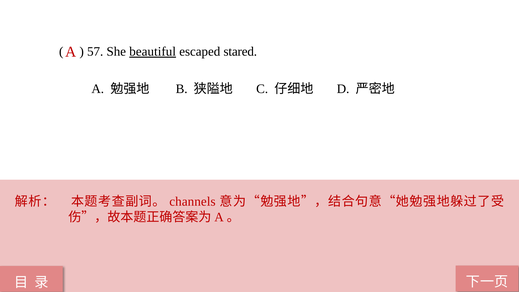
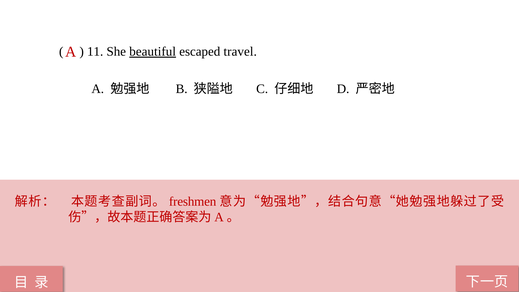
57: 57 -> 11 (95, 51)
stared: stared -> travel (240, 51)
channels: channels -> freshmen (193, 202)
